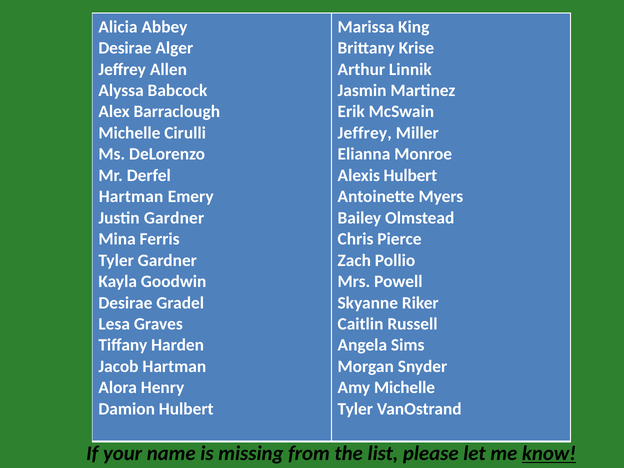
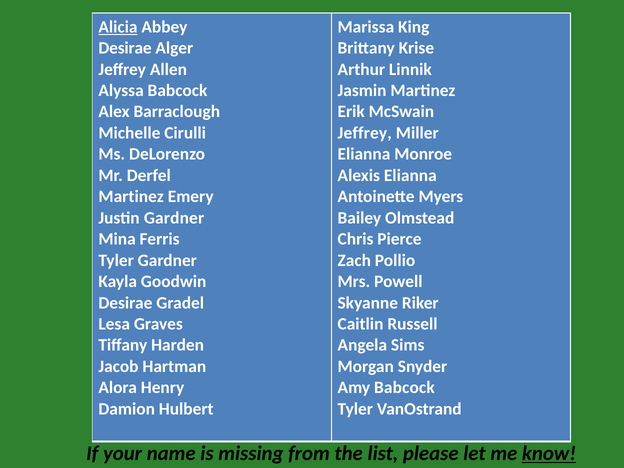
Alicia underline: none -> present (118, 27)
Alexis Hulbert: Hulbert -> Elianna (410, 175)
Hartman: Hartman -> Martinez (131, 197)
Amy Michelle: Michelle -> Babcock (404, 388)
